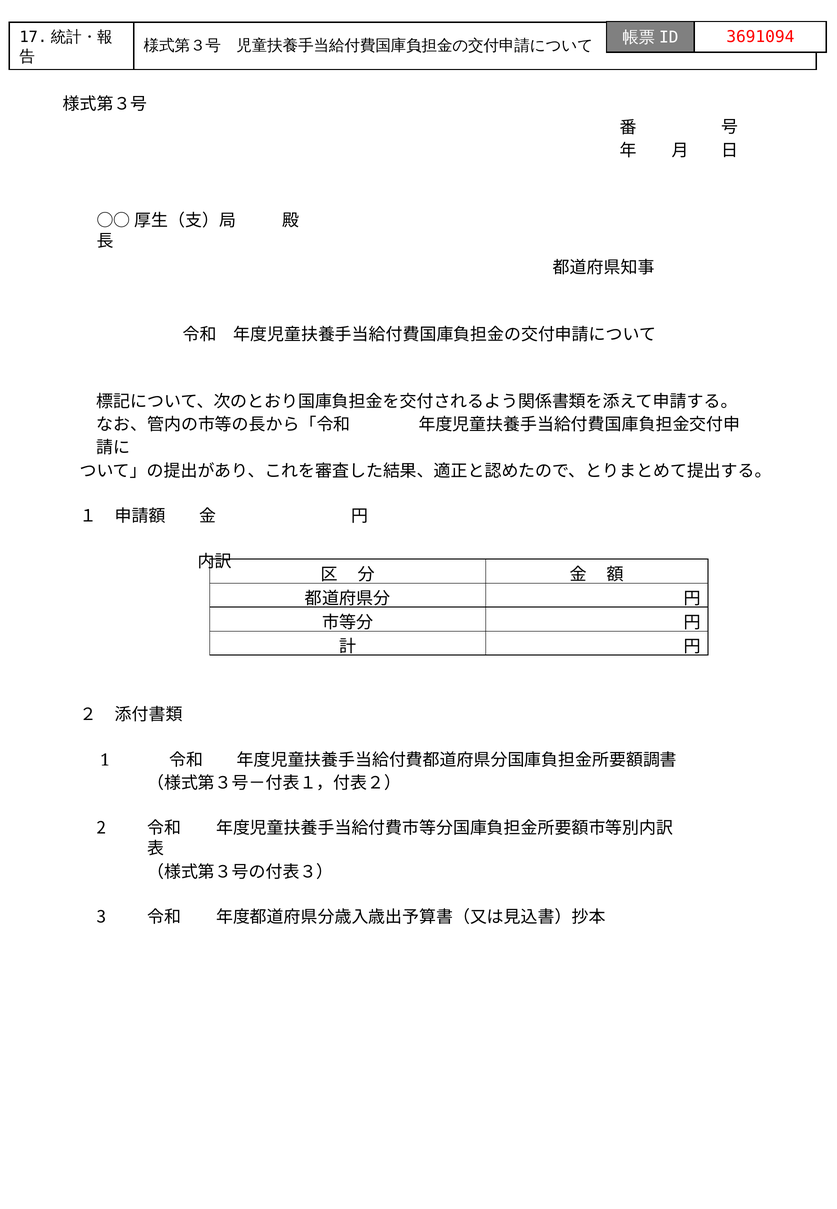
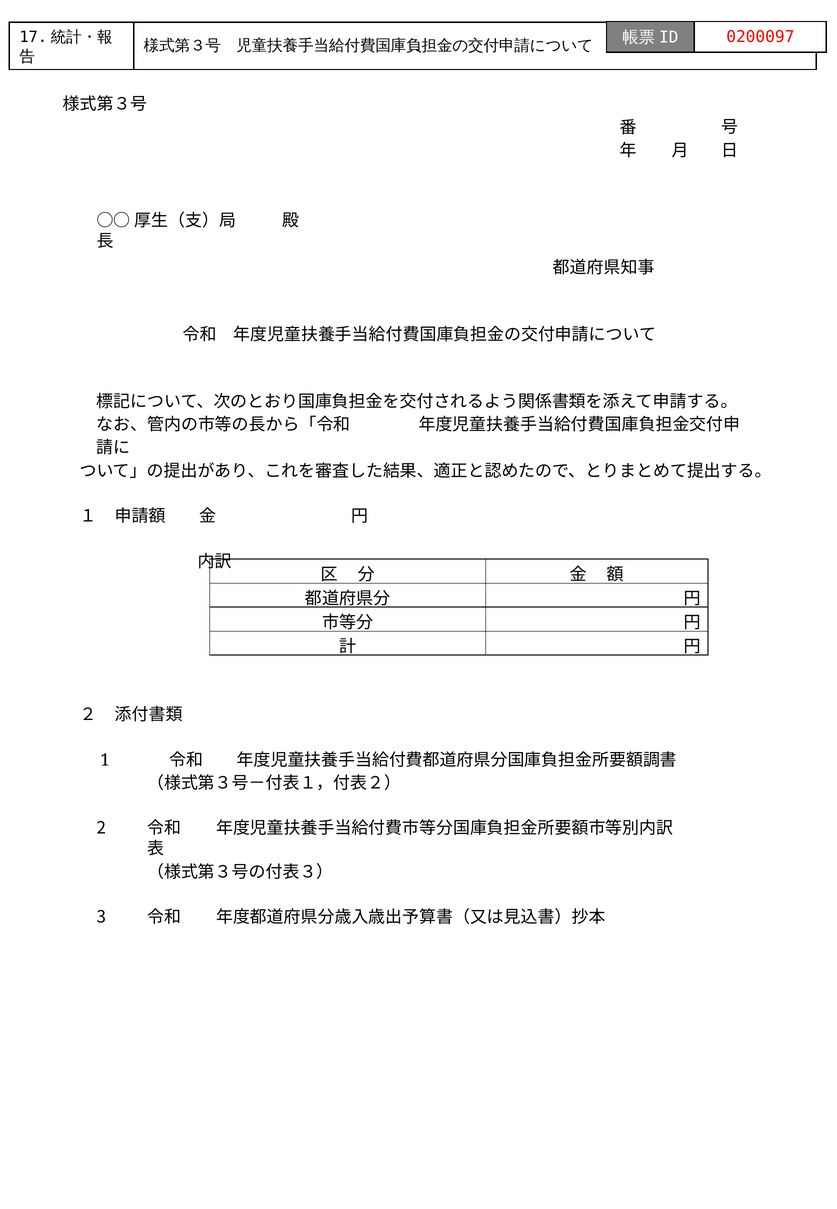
3691094: 3691094 -> 0200097 (760, 37)
